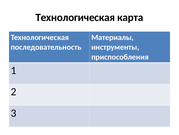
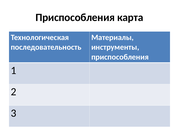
Технологическая: Технологическая -> Приспособления (75, 17)
